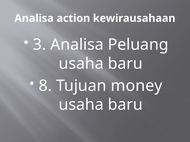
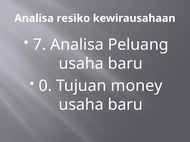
action: action -> resiko (73, 18)
3: 3 -> 7 (39, 45)
8: 8 -> 0 (45, 86)
